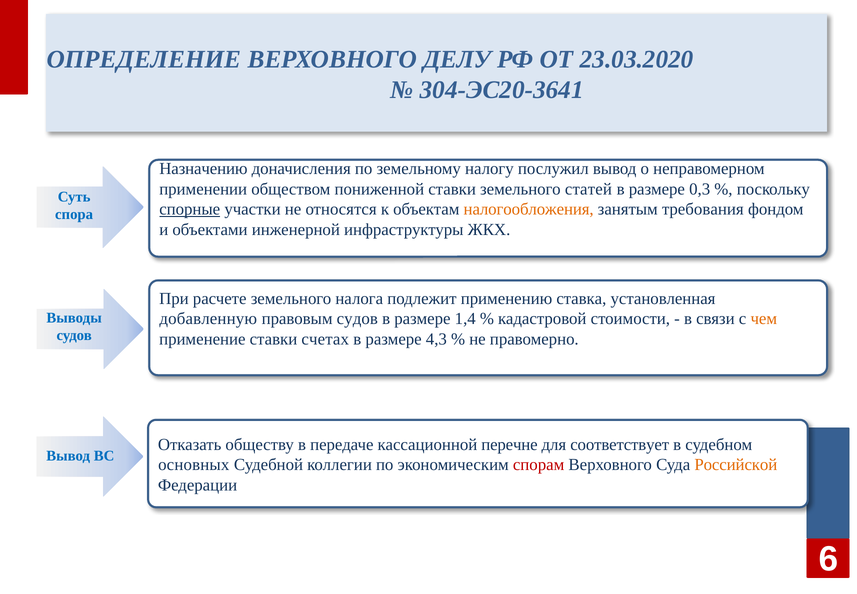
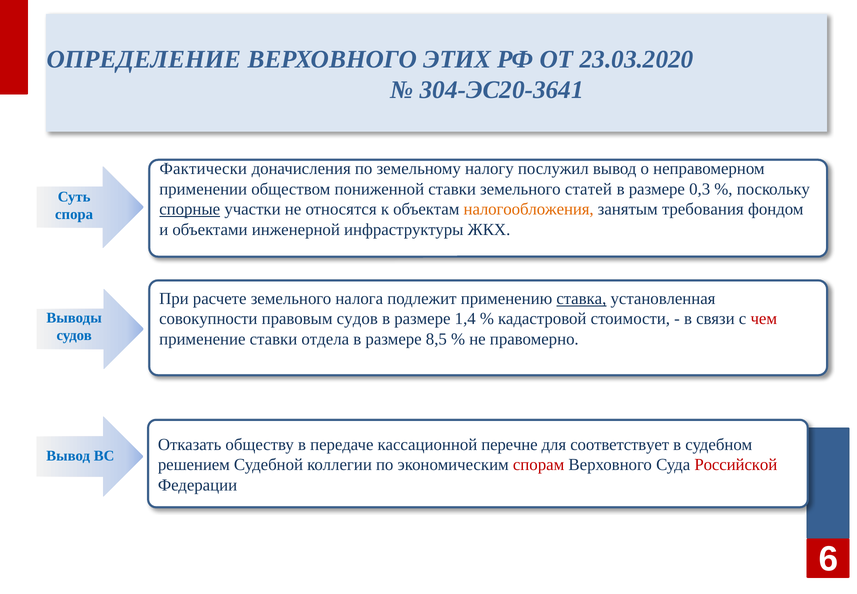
ДЕЛУ: ДЕЛУ -> ЭТИХ (457, 59)
Назначению: Назначению -> Фактически (203, 169)
ставка underline: none -> present (581, 298)
добавленную: добавленную -> совокупности (208, 319)
чем colour: orange -> red (764, 319)
счетах: счетах -> отдела (325, 339)
4,3: 4,3 -> 8,5 (436, 339)
основных: основных -> решением (194, 464)
Российской colour: orange -> red (736, 464)
